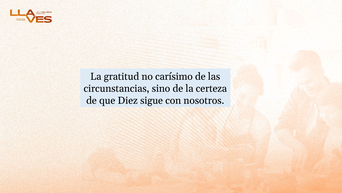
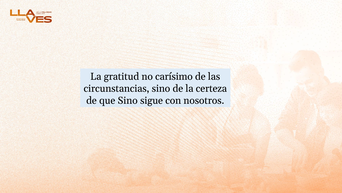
que Diez: Diez -> Sino (128, 100)
